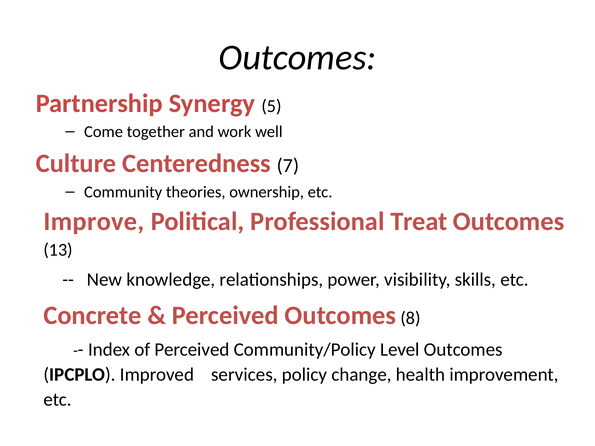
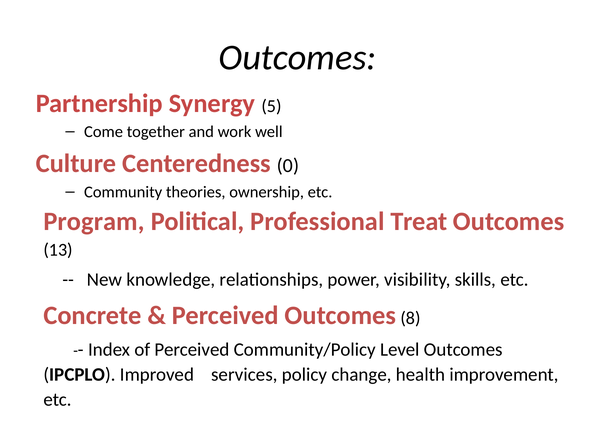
7: 7 -> 0 (288, 166)
Improve: Improve -> Program (94, 222)
